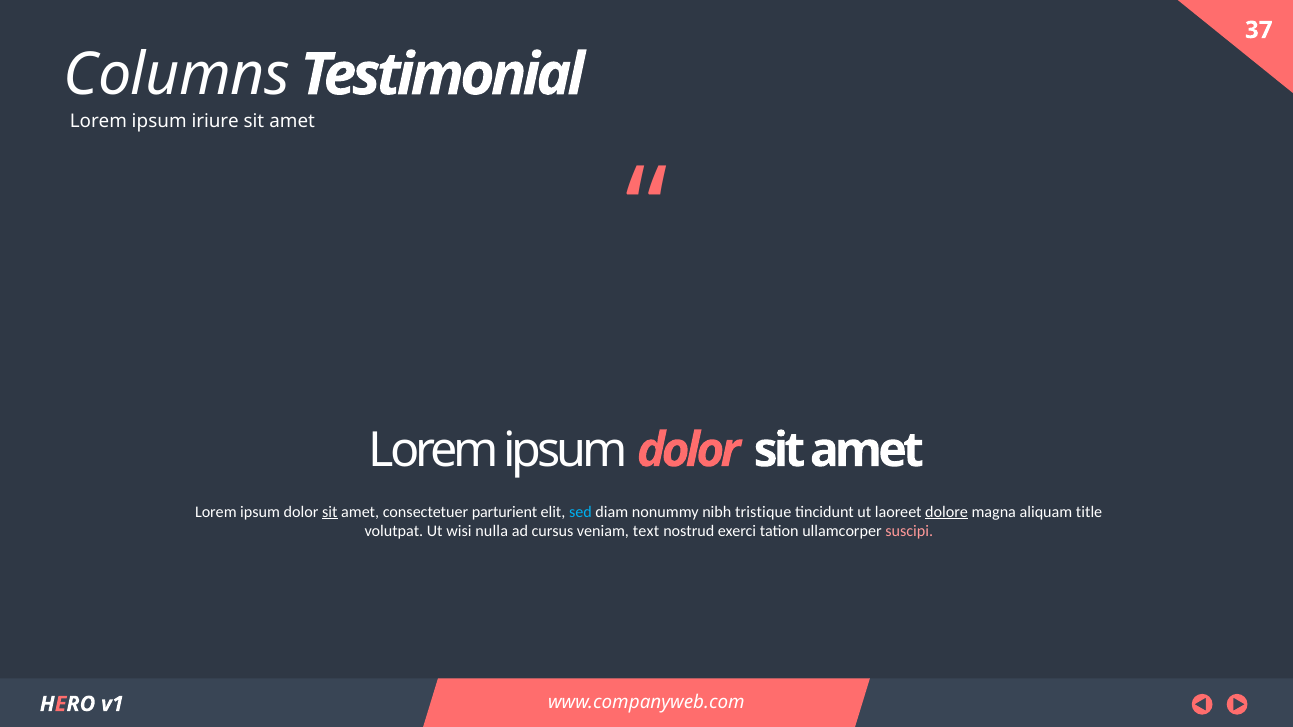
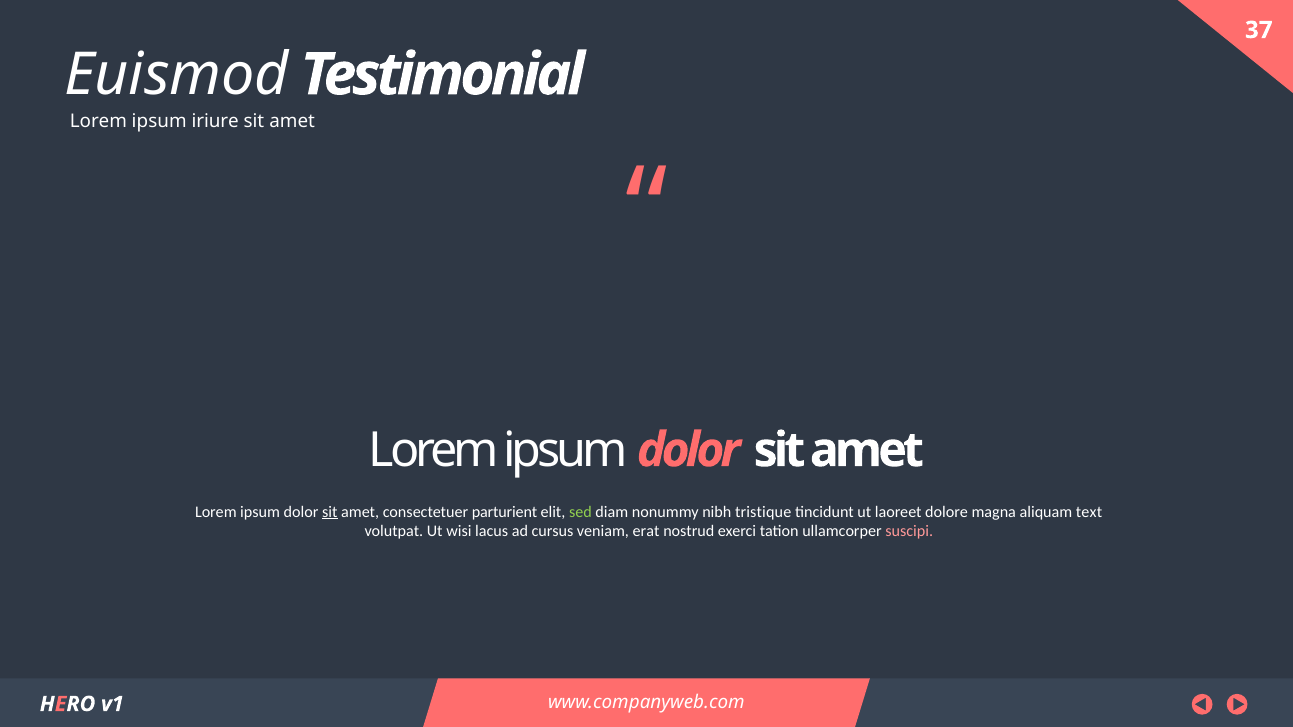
Columns: Columns -> Euismod (177, 75)
sed colour: light blue -> light green (580, 512)
dolore underline: present -> none (947, 512)
title: title -> text (1089, 512)
nulla: nulla -> lacus (492, 531)
text: text -> erat (646, 531)
